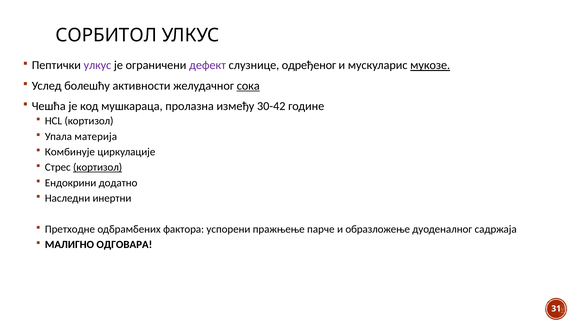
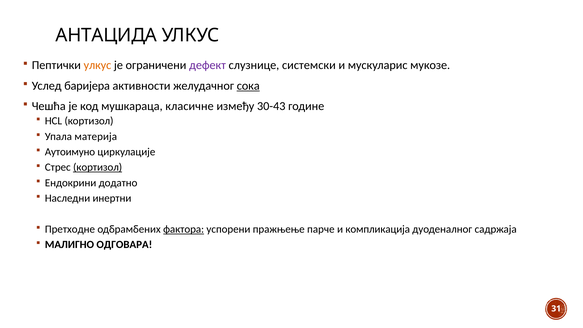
СОРБИТОЛ: СОРБИТОЛ -> АНТАЦИДА (106, 35)
улкус colour: purple -> orange (97, 65)
одређеног: одређеног -> системски (309, 65)
мукозе underline: present -> none (430, 65)
болешћу: болешћу -> баријера (87, 86)
пролазна: пролазна -> класичне (190, 106)
30-42: 30-42 -> 30-43 (271, 106)
Комбинује: Комбинује -> Аутоимуно (70, 152)
фактора underline: none -> present (184, 229)
образложење: образложење -> компликација (378, 229)
